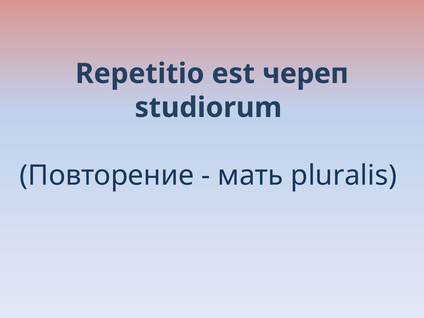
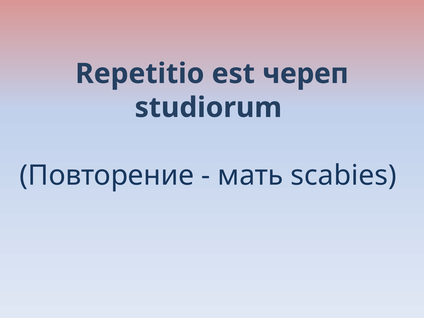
pluralis: pluralis -> scabies (344, 175)
